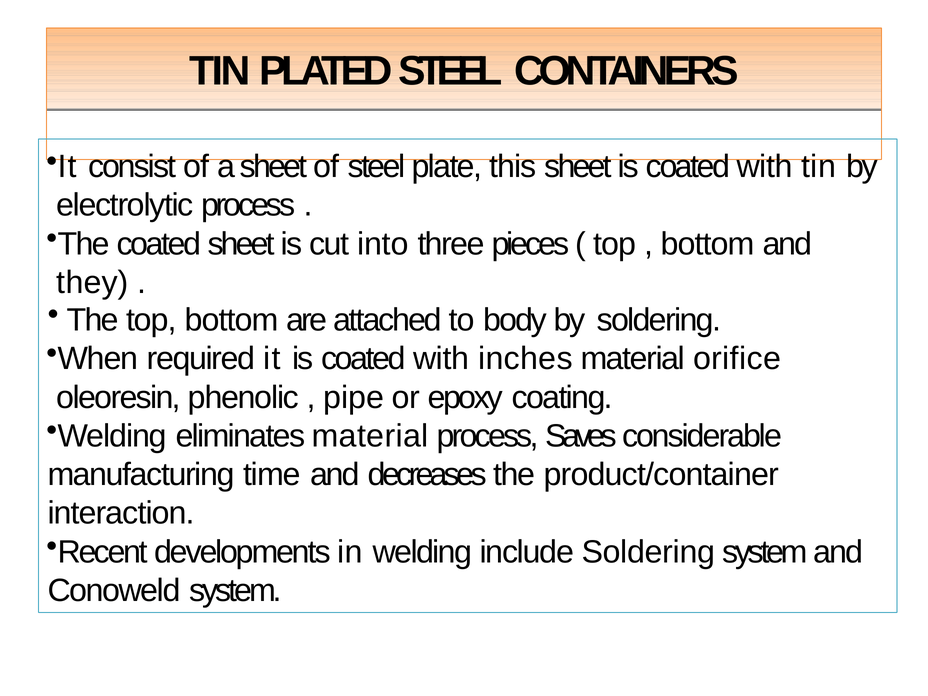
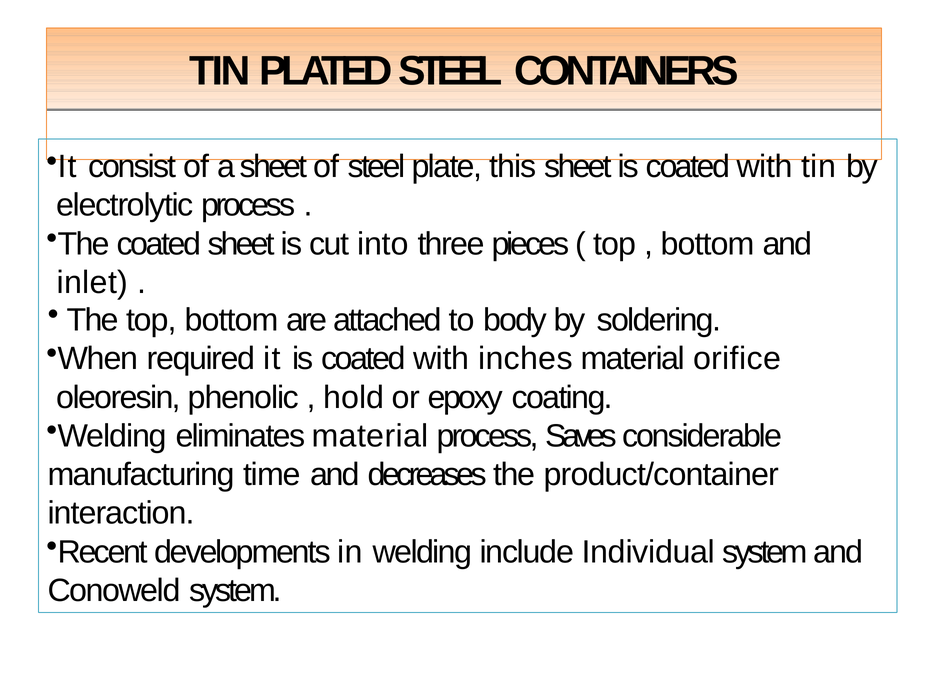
they: they -> inlet (92, 283)
pipe: pipe -> hold (354, 397)
include Soldering: Soldering -> Individual (648, 552)
